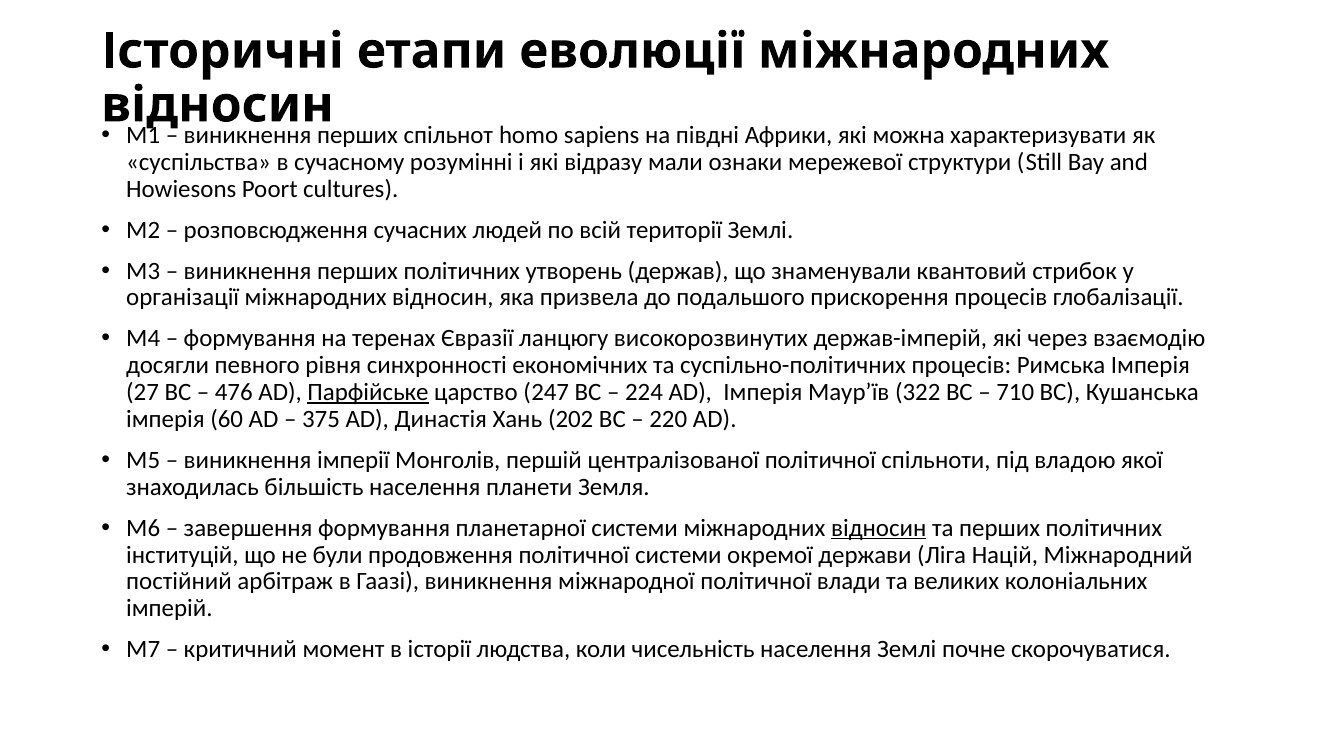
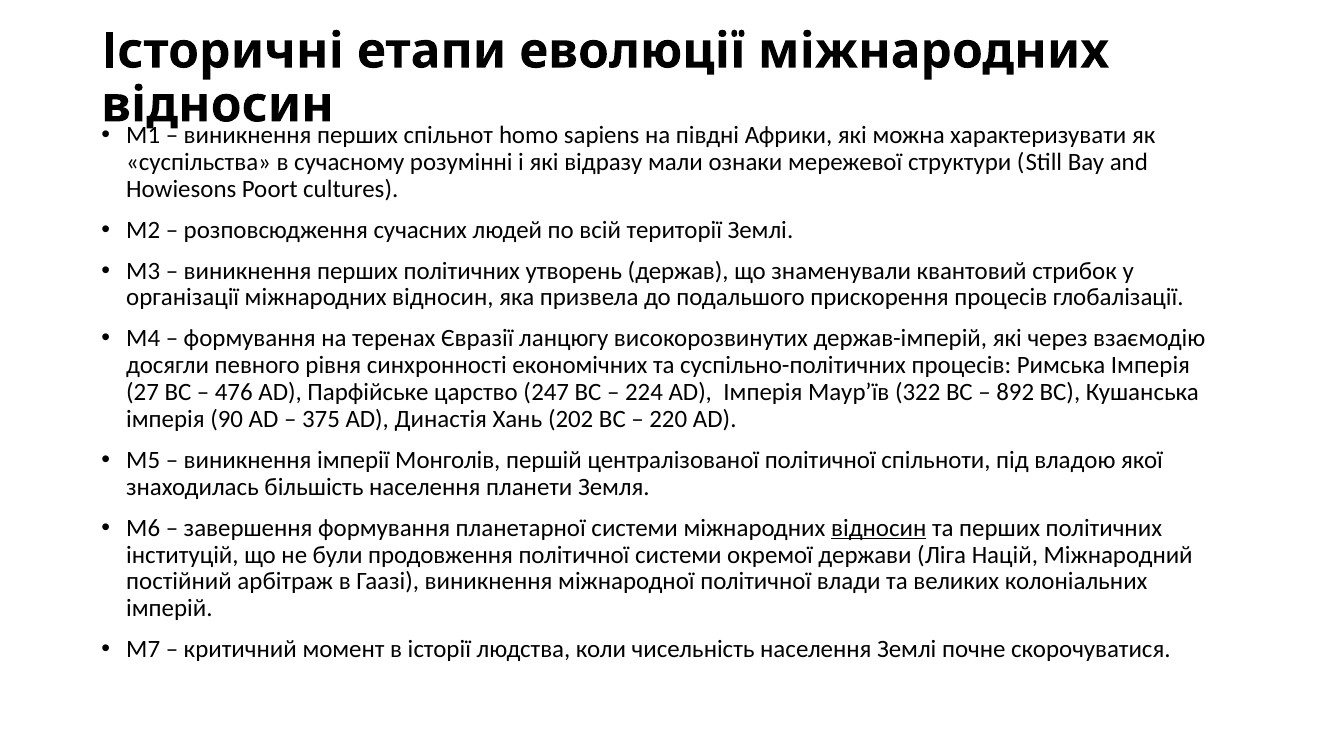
Парфійське underline: present -> none (368, 392)
710: 710 -> 892 (1015, 392)
60: 60 -> 90 (227, 419)
